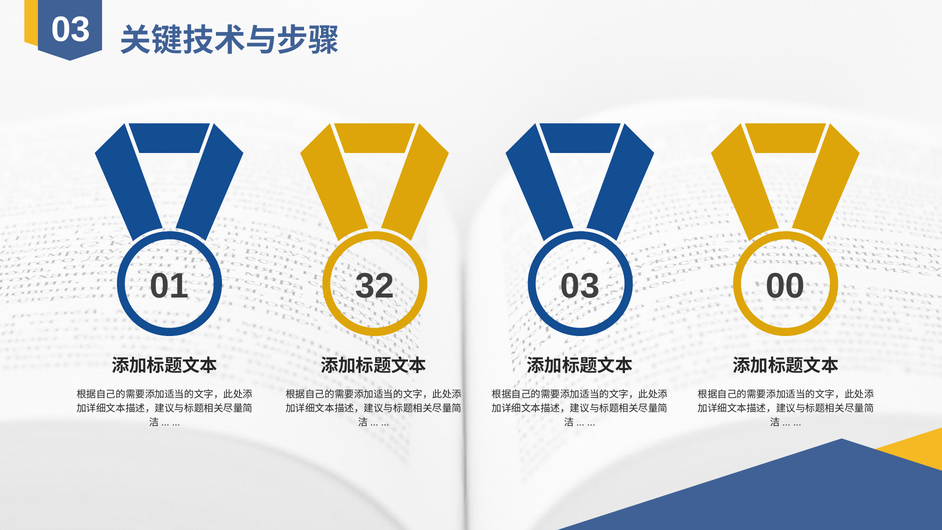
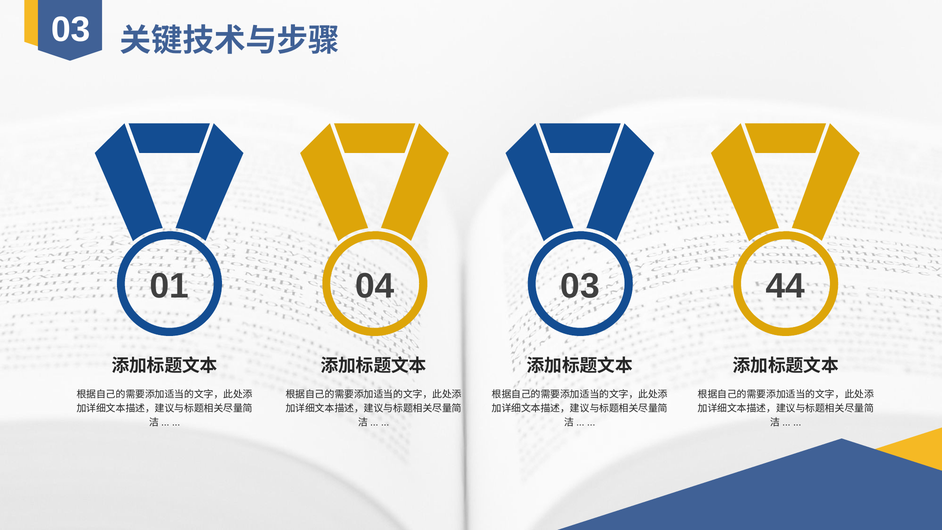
32: 32 -> 04 (375, 286)
00: 00 -> 44 (785, 286)
